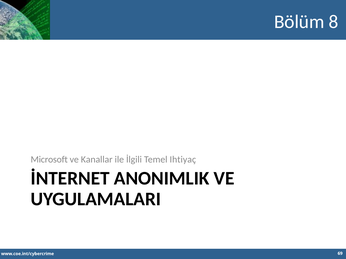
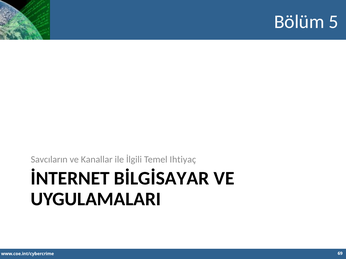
8: 8 -> 5 (334, 22)
Microsoft: Microsoft -> Savcıların (49, 160)
ANONIMLIK: ANONIMLIK -> BİLGİSAYAR (162, 179)
